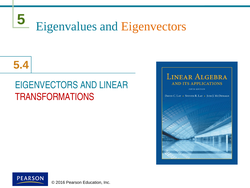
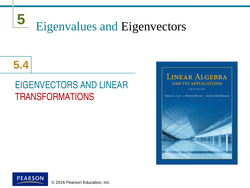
Eigenvectors colour: orange -> black (154, 26)
